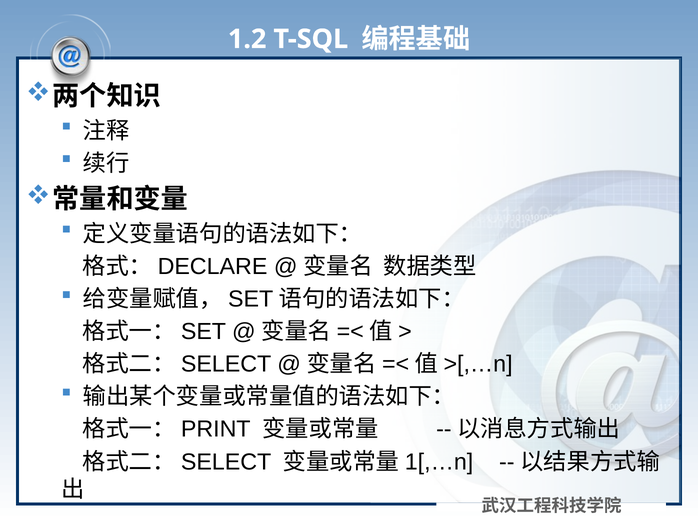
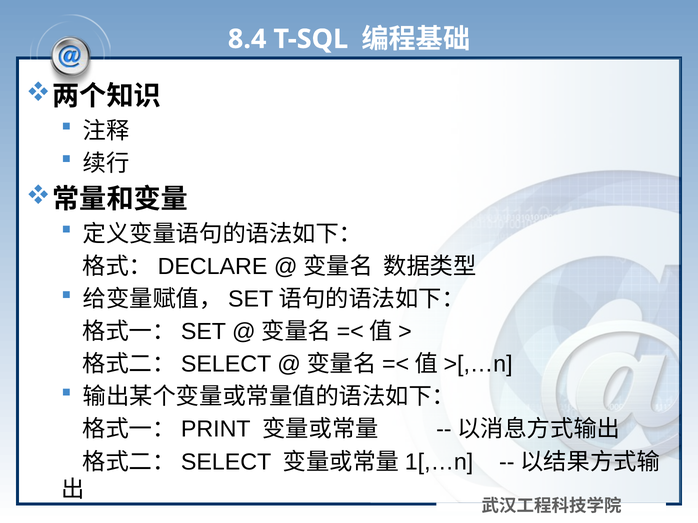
1.2: 1.2 -> 8.4 (247, 39)
